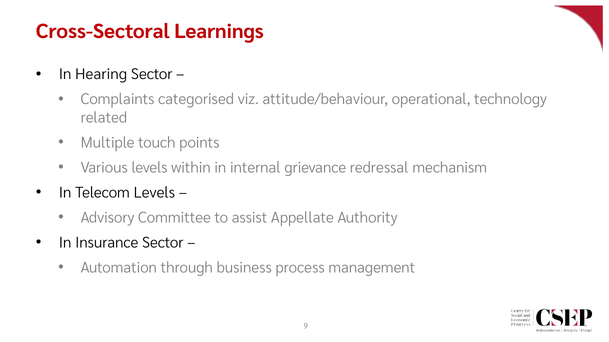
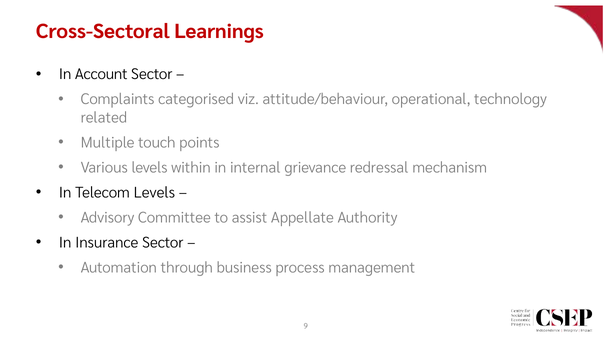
Hearing: Hearing -> Account (101, 75)
